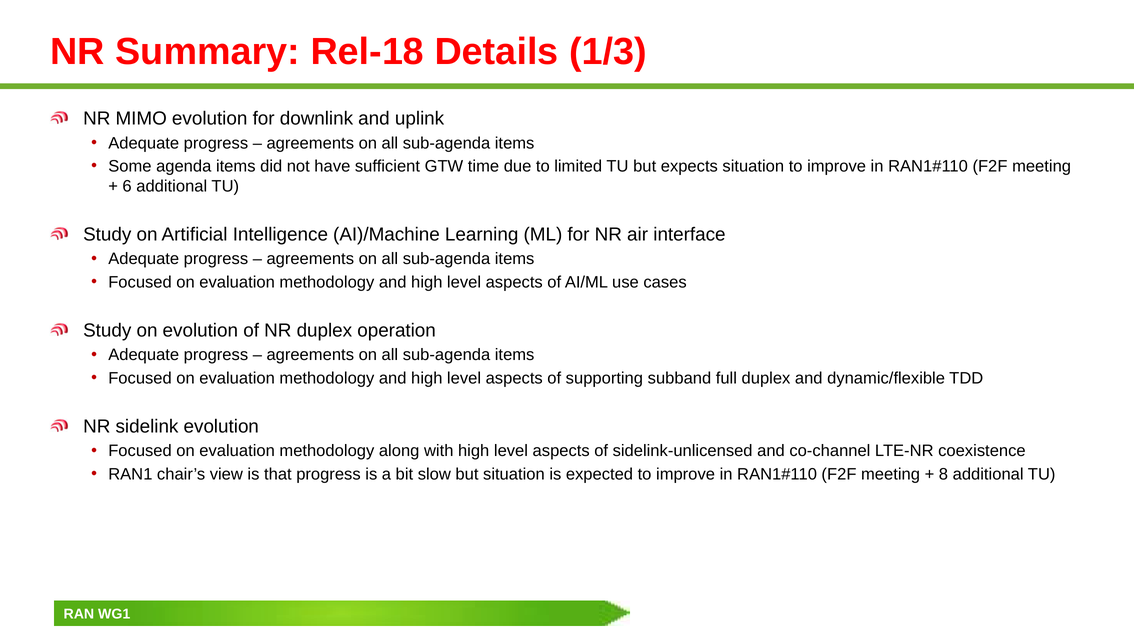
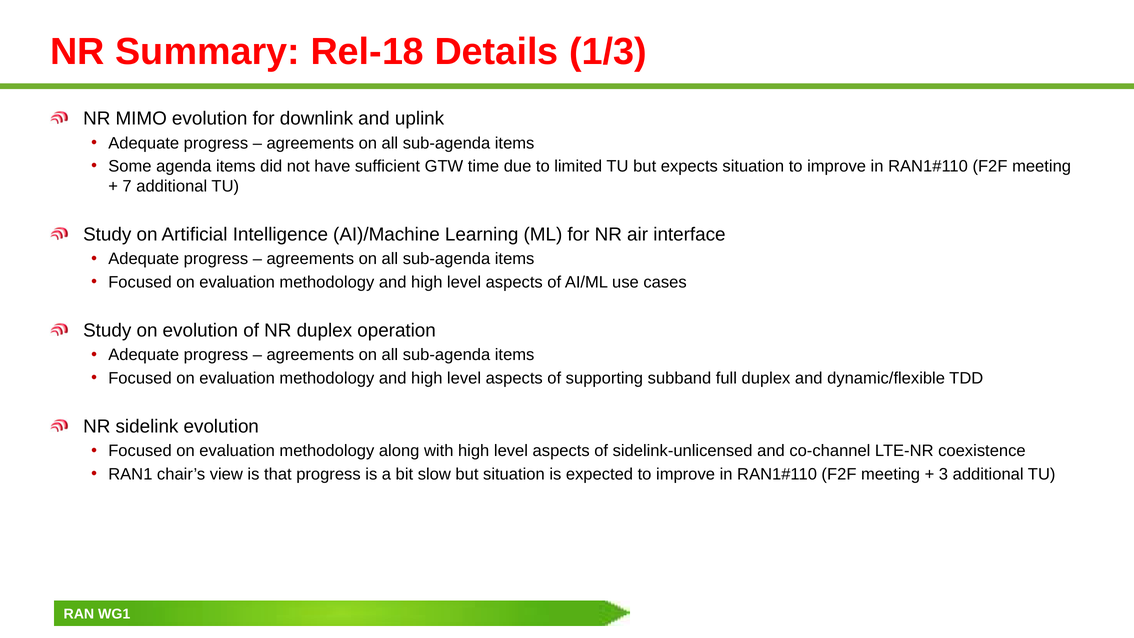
6: 6 -> 7 (127, 186)
8: 8 -> 3 (943, 474)
